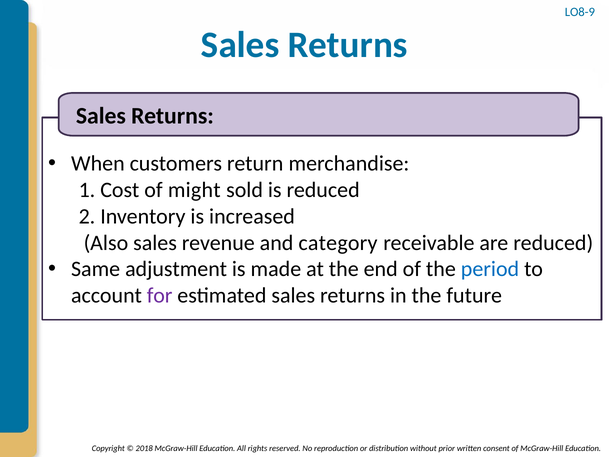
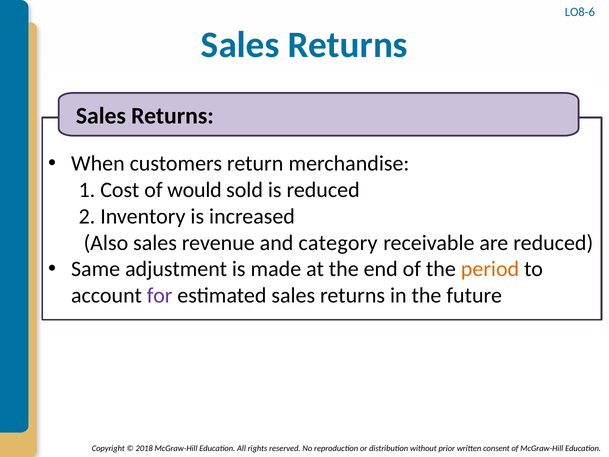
LO8-9: LO8-9 -> LO8-6 (580, 12)
might: might -> would (195, 190)
period colour: blue -> orange (490, 269)
